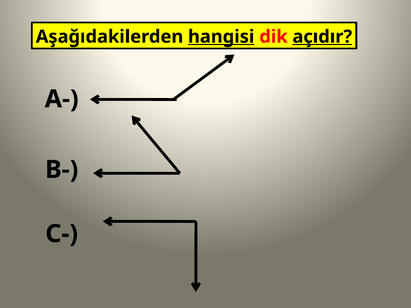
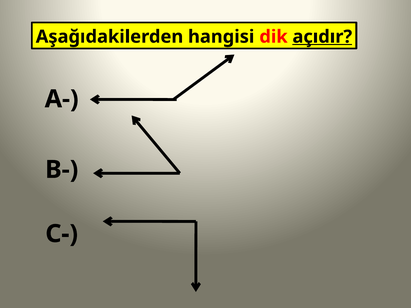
hangisi underline: present -> none (221, 37)
